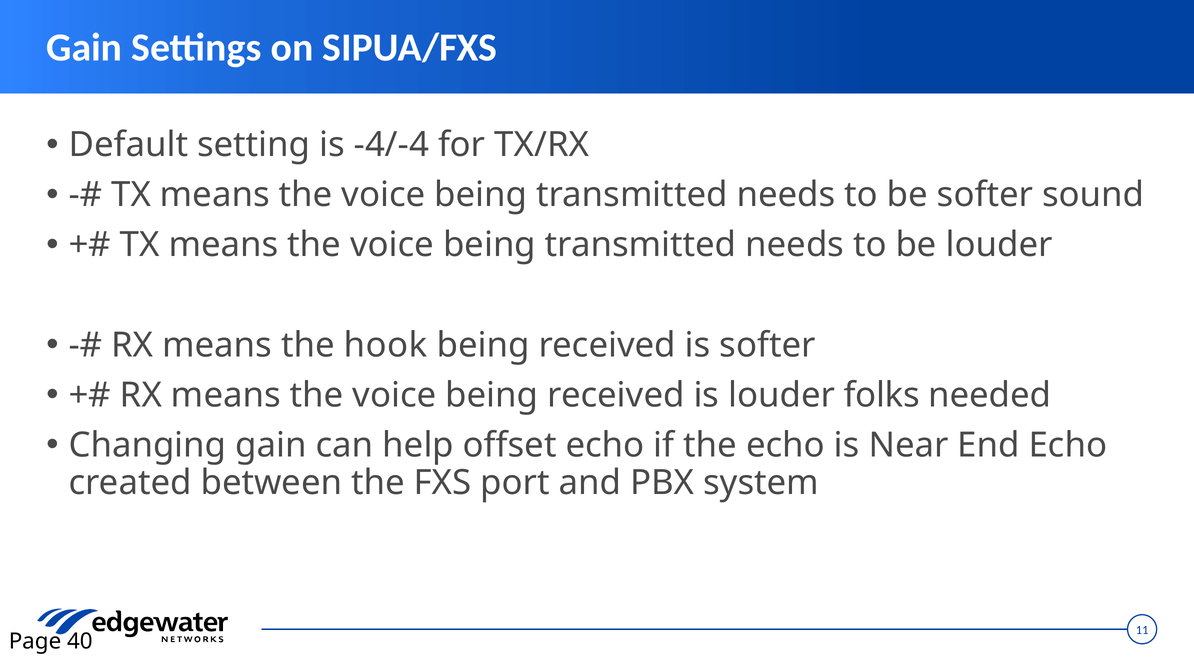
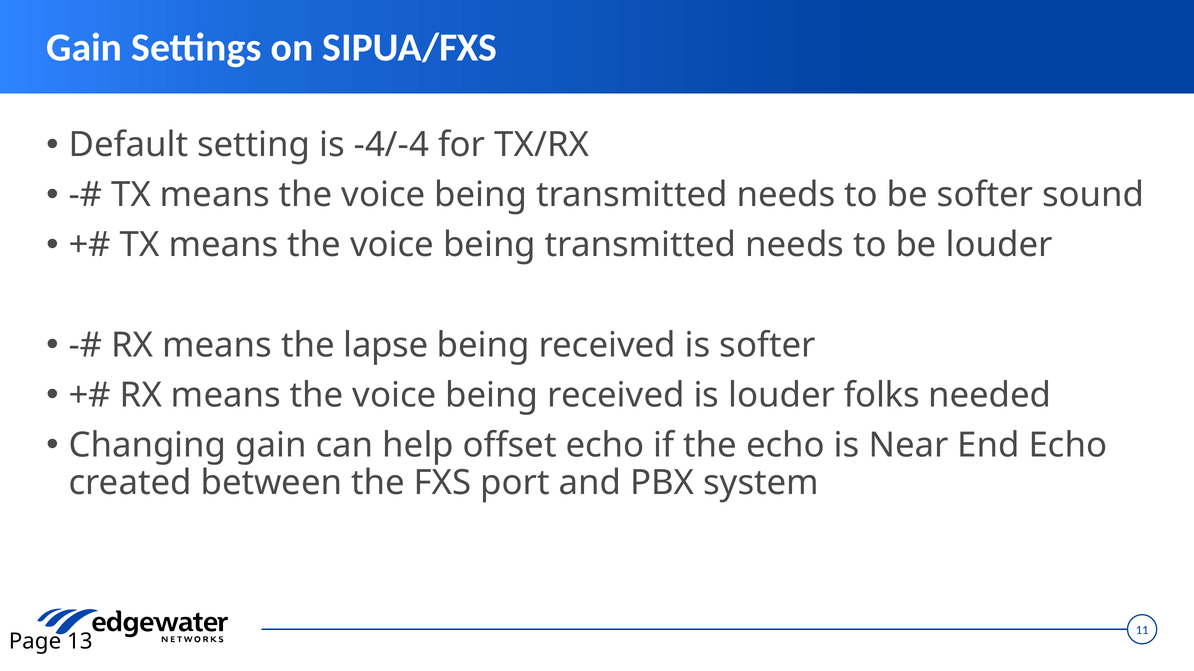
hook: hook -> lapse (386, 345)
40: 40 -> 13 (80, 642)
